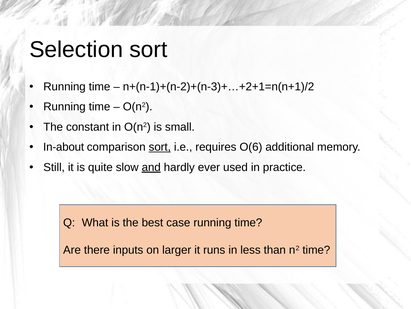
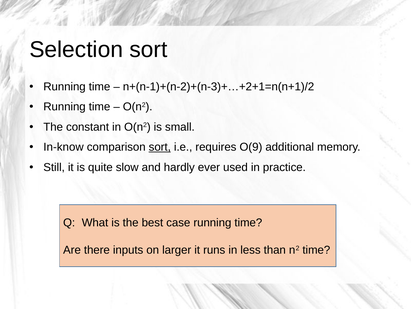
In-about: In-about -> In-know (64, 147)
O(6: O(6 -> O(9 (251, 147)
and underline: present -> none (151, 167)
